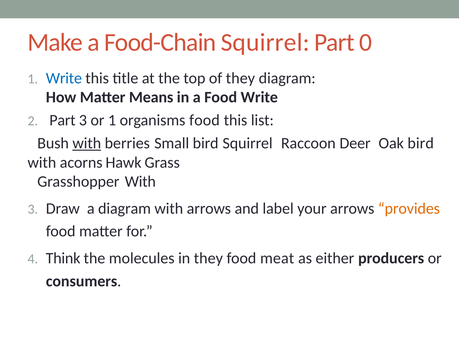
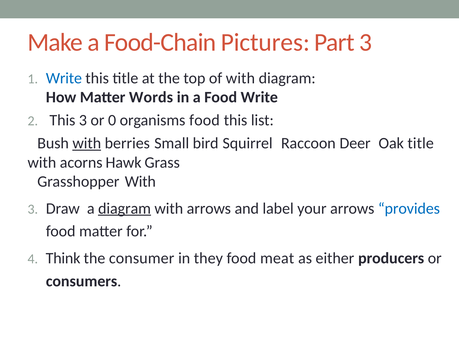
Food-Chain Squirrel: Squirrel -> Pictures (265, 42)
Part 0: 0 -> 3 (366, 42)
of they: they -> with (240, 78)
Means: Means -> Words (151, 97)
Part: Part -> This (62, 120)
or 1: 1 -> 0 (112, 120)
Oak bird: bird -> title (421, 143)
diagram underline: none -> present (125, 208)
provides colour: orange -> blue (409, 208)
molecules: molecules -> consumer (142, 258)
